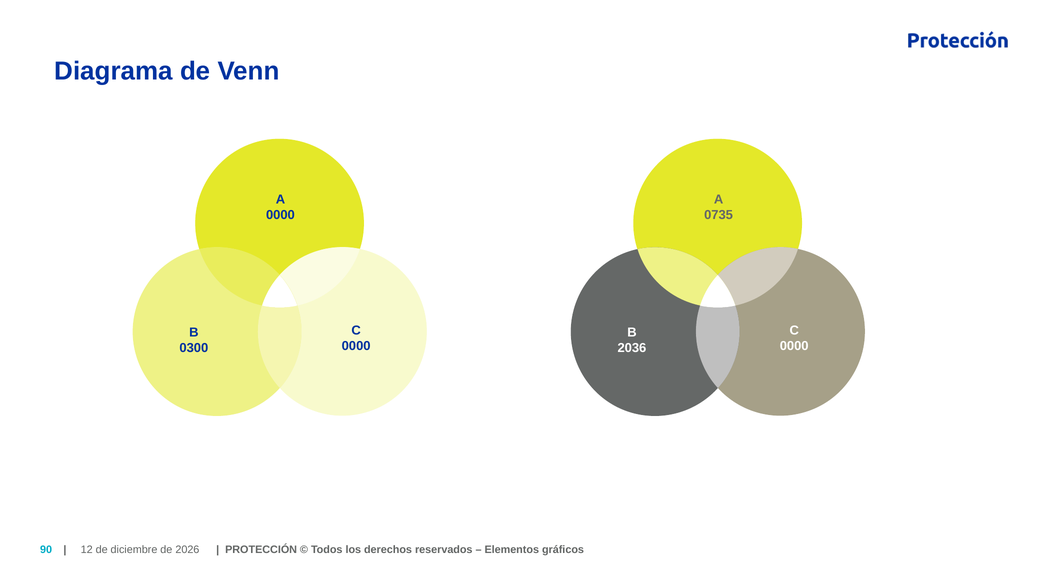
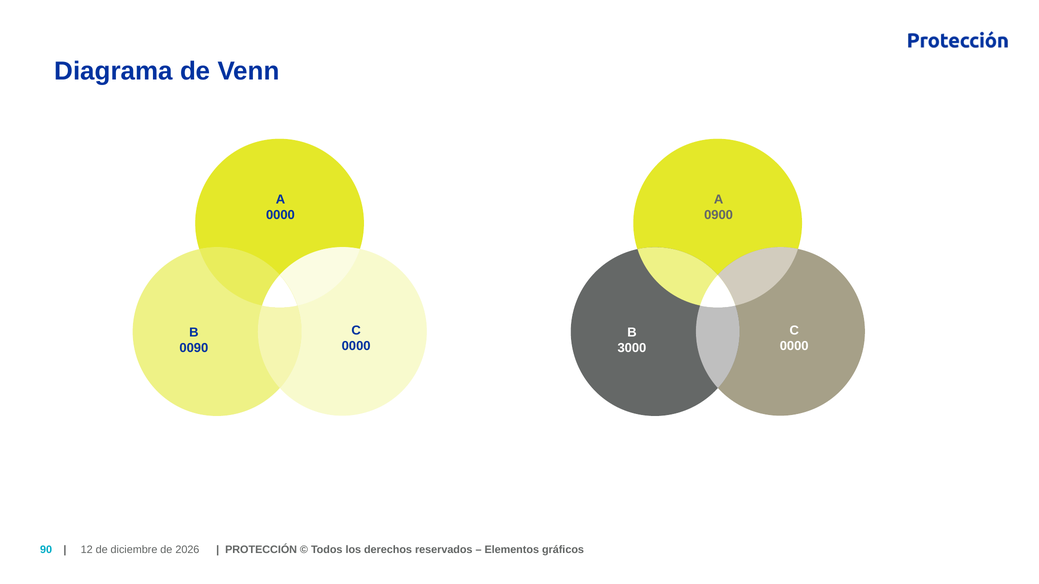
0735: 0735 -> 0900 (719, 215)
0300: 0300 -> 0090 (194, 348)
2036: 2036 -> 3000 (632, 348)
